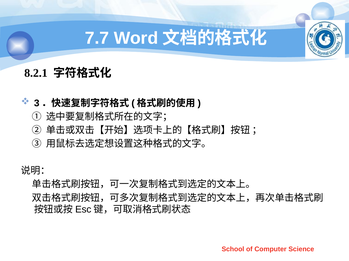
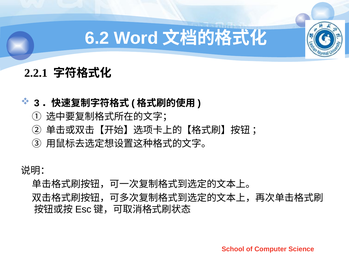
7.7: 7.7 -> 6.2 (97, 38)
8.2.1: 8.2.1 -> 2.2.1 (36, 73)
